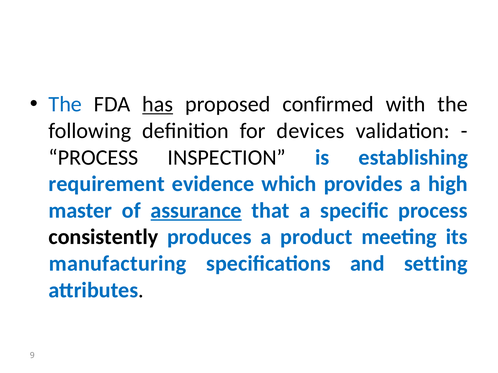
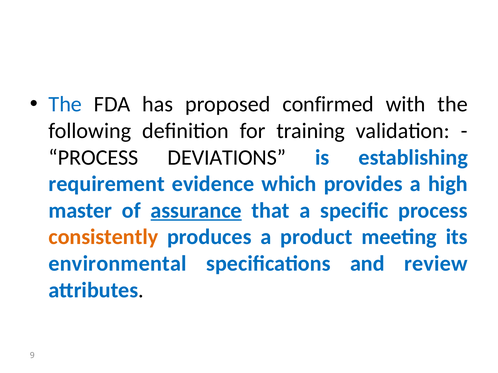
has underline: present -> none (158, 104)
devices: devices -> training (311, 131)
INSPECTION: INSPECTION -> DEVIATIONS (227, 158)
consistently colour: black -> orange (103, 237)
manufacturing: manufacturing -> environmental (118, 264)
setting: setting -> review (436, 264)
